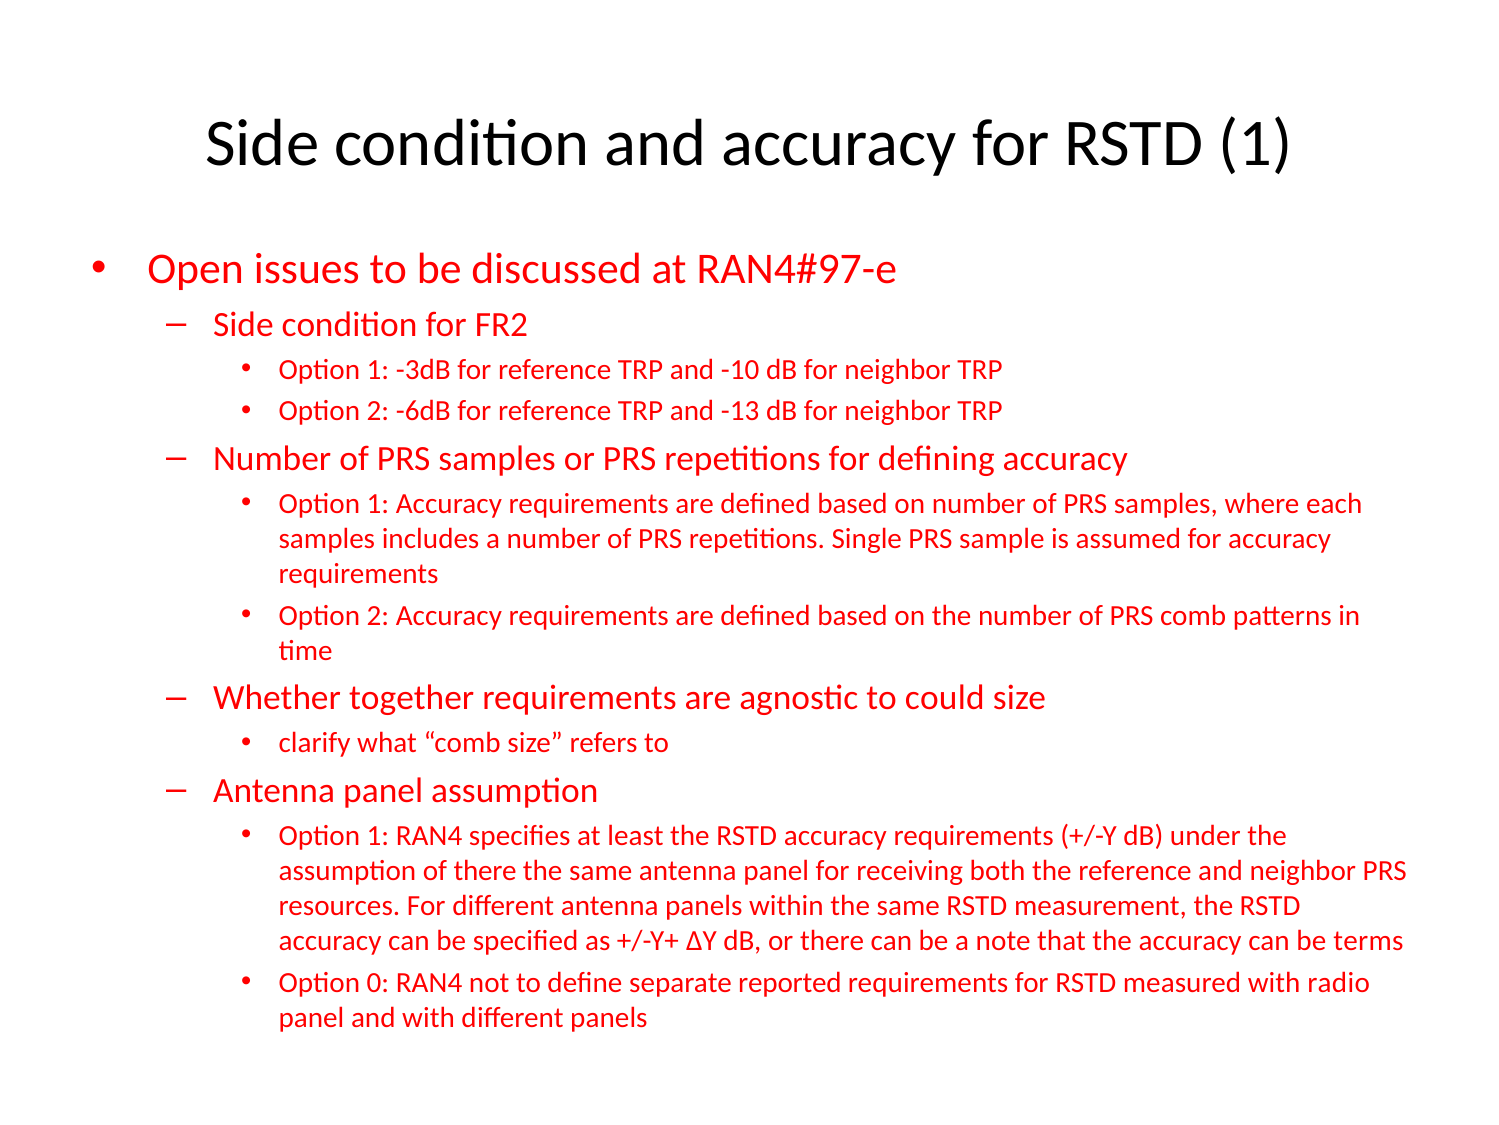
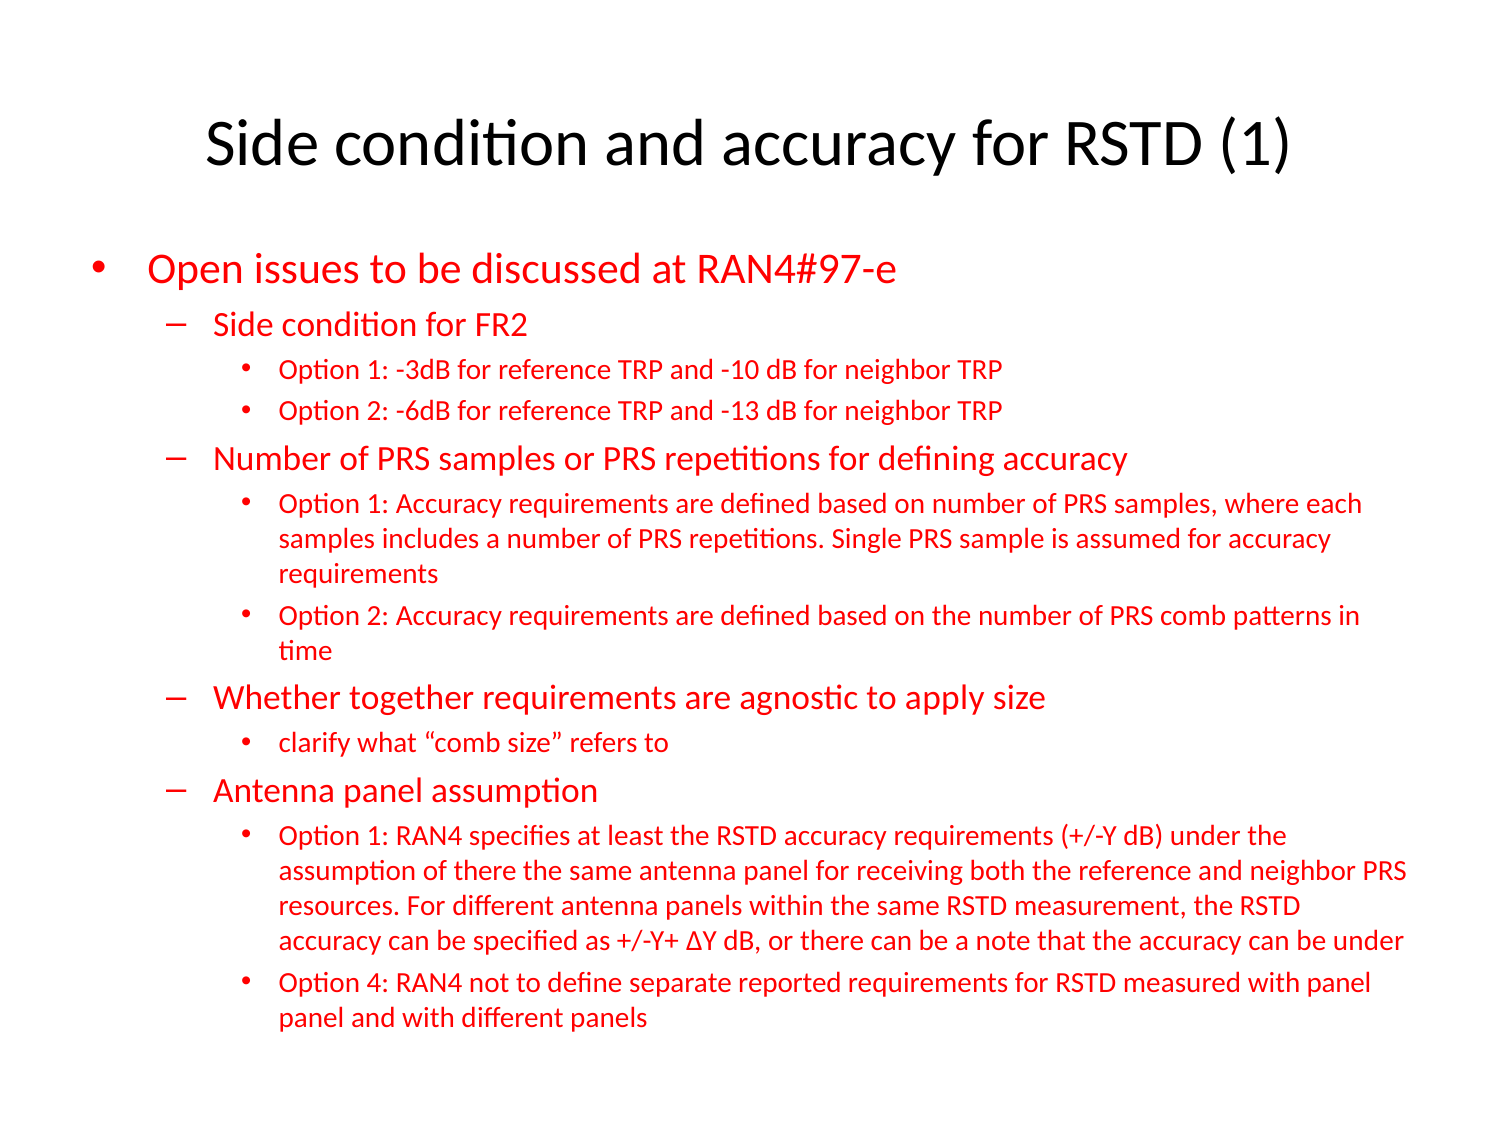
could: could -> apply (945, 698)
be terms: terms -> under (1369, 940)
0: 0 -> 4 (378, 982)
with radio: radio -> panel (1339, 982)
